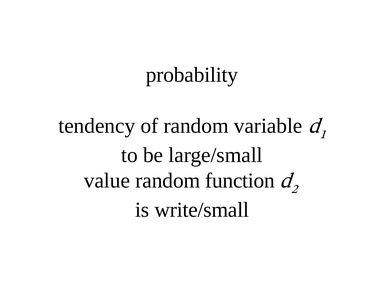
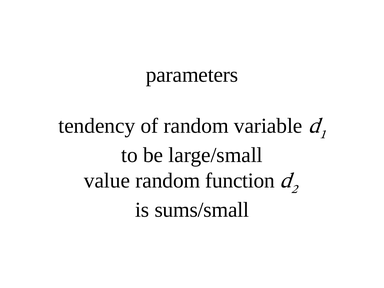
probability: probability -> parameters (192, 75)
write/small: write/small -> sums/small (202, 210)
